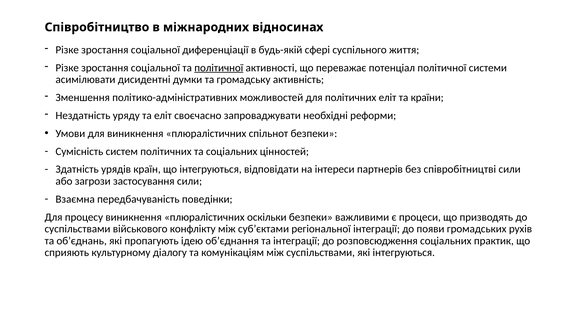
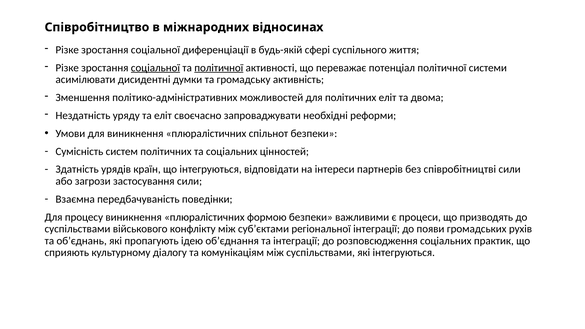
соціальної underline: none -> present (155, 68)
країни: країни -> двома (427, 98)
оскільки: оскільки -> формою (267, 217)
